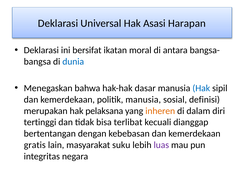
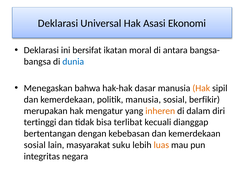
Harapan: Harapan -> Ekonomi (187, 23)
Hak colour: blue -> orange (201, 88)
definisi: definisi -> berfikir (204, 100)
pelaksana: pelaksana -> mengatur (104, 111)
gratis: gratis -> sosial (35, 145)
luas colour: purple -> orange (161, 145)
